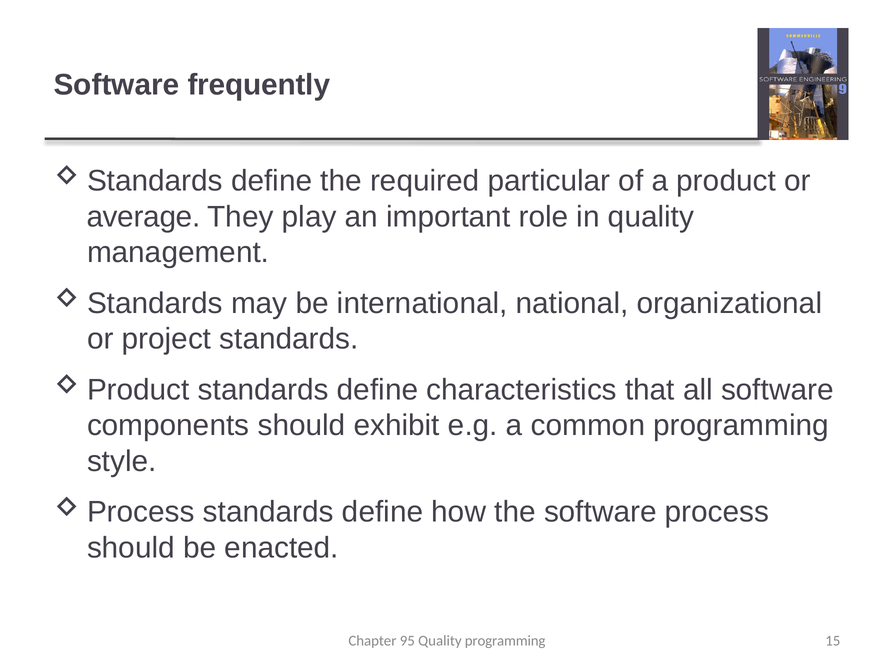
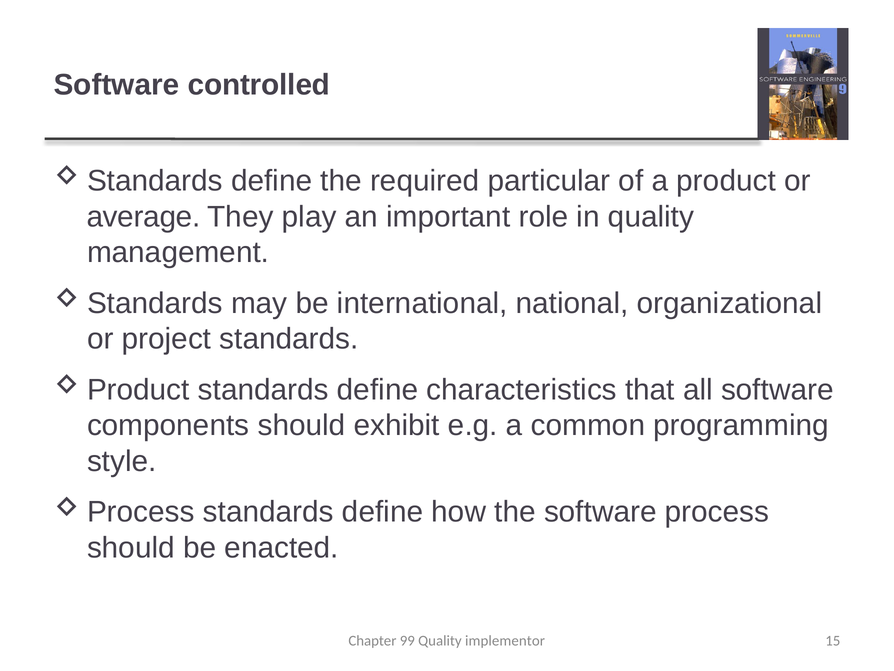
frequently: frequently -> controlled (259, 85)
95: 95 -> 99 (407, 640)
Quality programming: programming -> implementor (505, 640)
